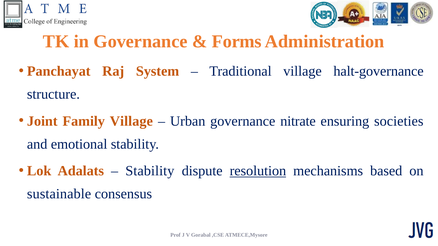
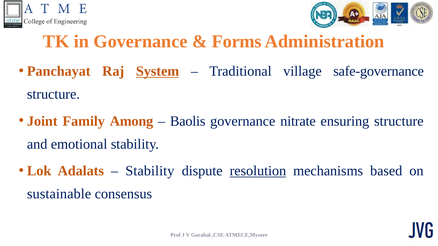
System underline: none -> present (158, 71)
halt-governance: halt-governance -> safe-governance (379, 71)
Family Village: Village -> Among (132, 121)
Urban: Urban -> Baolis (188, 121)
ensuring societies: societies -> structure (399, 121)
